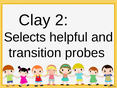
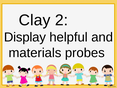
Selects: Selects -> Display (25, 37)
transition: transition -> materials (35, 53)
